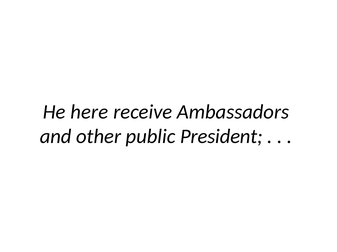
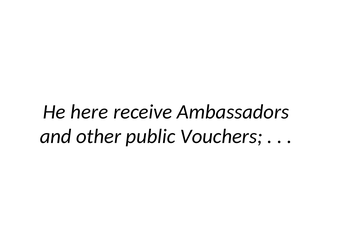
President: President -> Vouchers (221, 137)
